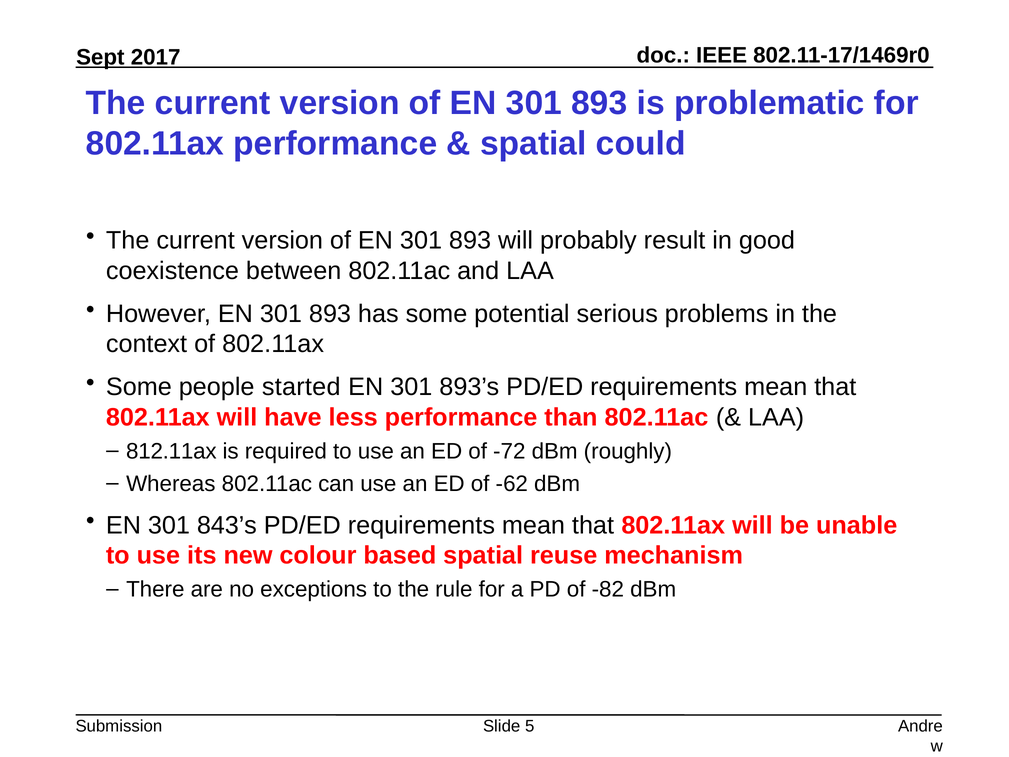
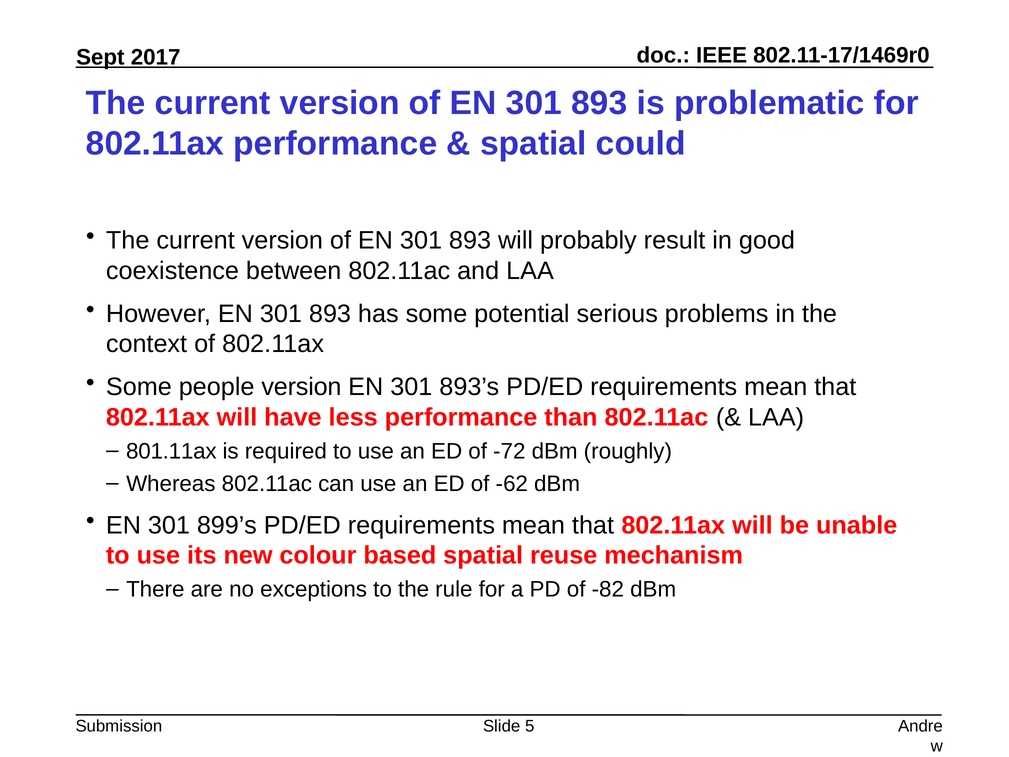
people started: started -> version (301, 387)
812.11ax: 812.11ax -> 801.11ax (171, 451)
843’s: 843’s -> 899’s (227, 525)
